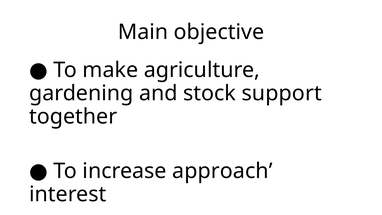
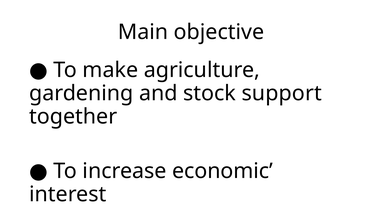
approach: approach -> economic (222, 171)
